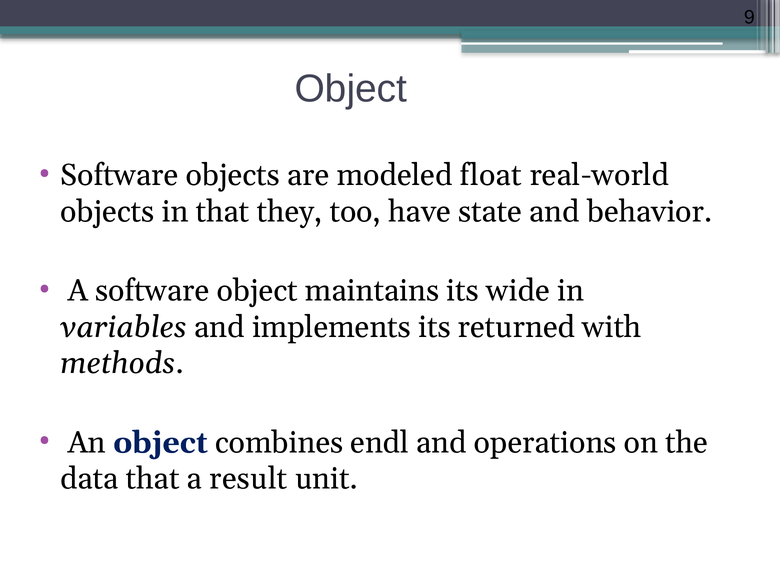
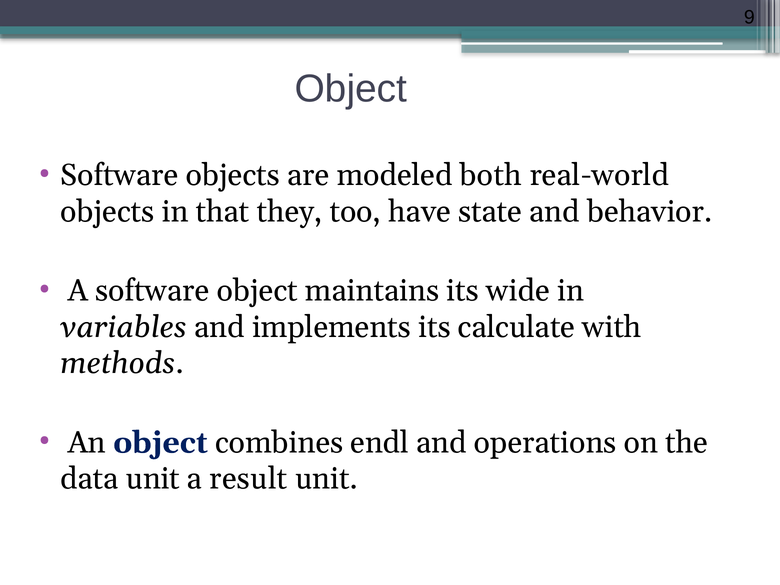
float: float -> both (491, 175)
returned: returned -> calculate (517, 327)
data that: that -> unit (153, 479)
